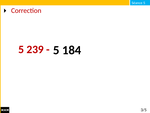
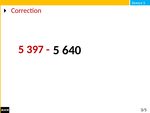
239: 239 -> 397 (35, 49)
184: 184 -> 640 (72, 50)
